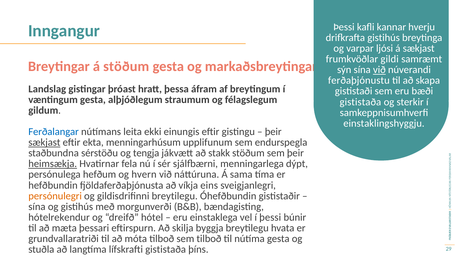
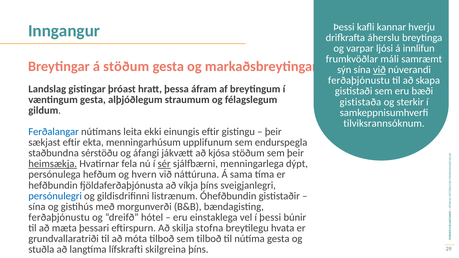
drifkrafta gistihús: gistihús -> áherslu (384, 38)
á sækjast: sækjast -> innlifun (419, 48)
gildi: gildi -> máli (390, 59)
einstaklingshyggju: einstaklingshyggju -> tilviksrannsóknum (384, 123)
sækjast underline: present -> none (44, 143)
tengja: tengja -> áfangi (146, 153)
stakk: stakk -> kjósa (219, 153)
sér underline: none -> present (164, 164)
víkja eins: eins -> þíns (209, 185)
persónulegri colour: orange -> blue (55, 196)
gildisdrifinni breytilegu: breytilegu -> listrænum (175, 196)
hótelrekendur: hótelrekendur -> ferðaþjónustu (59, 217)
byggja: byggja -> stofna (210, 228)
lífskrafti gististaða: gististaða -> skilgreina (166, 250)
